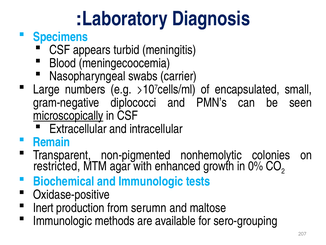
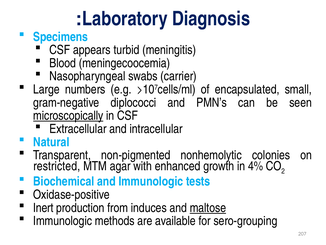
Remain: Remain -> Natural (51, 142)
0%: 0% -> 4% (256, 166)
serumn: serumn -> induces (149, 207)
maltose underline: none -> present (208, 207)
